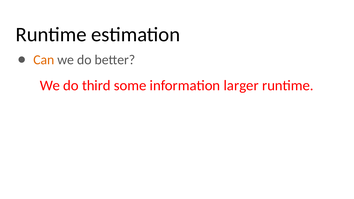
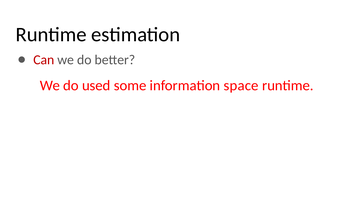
Can colour: orange -> red (44, 60)
third: third -> used (96, 86)
larger: larger -> space (241, 86)
